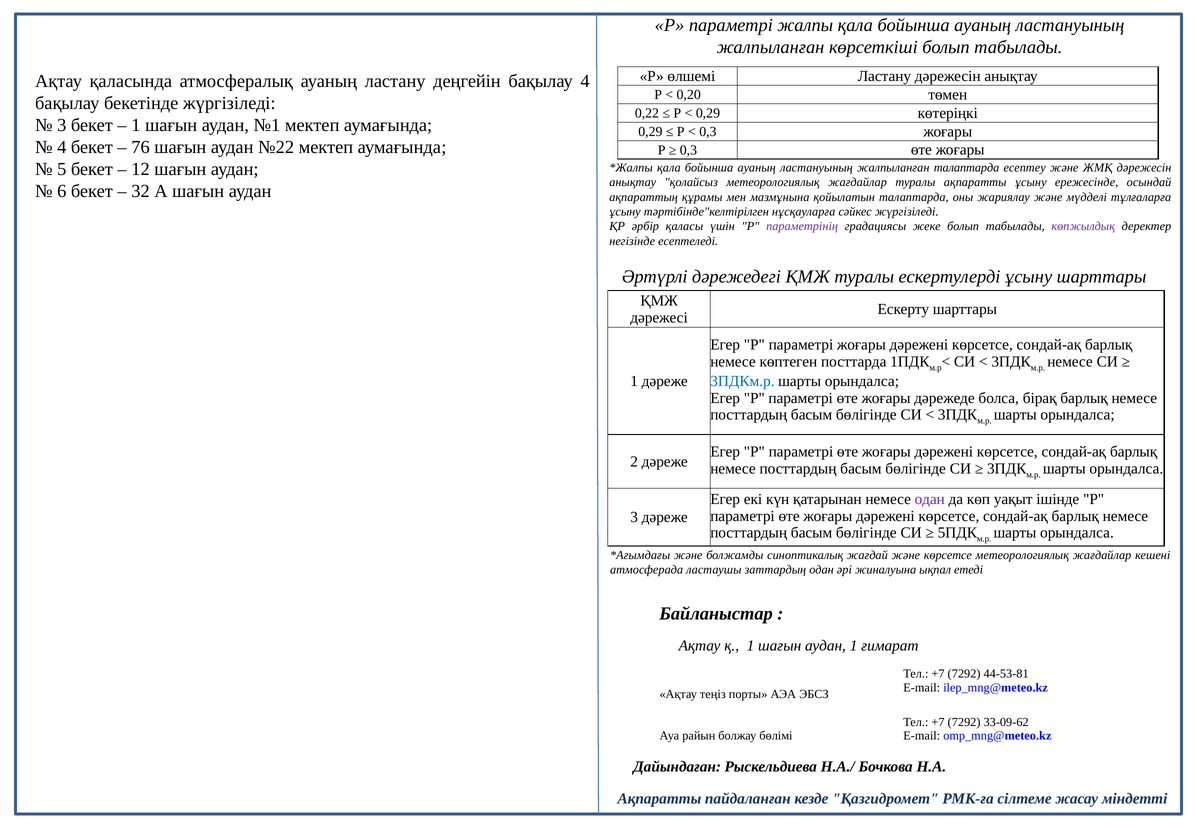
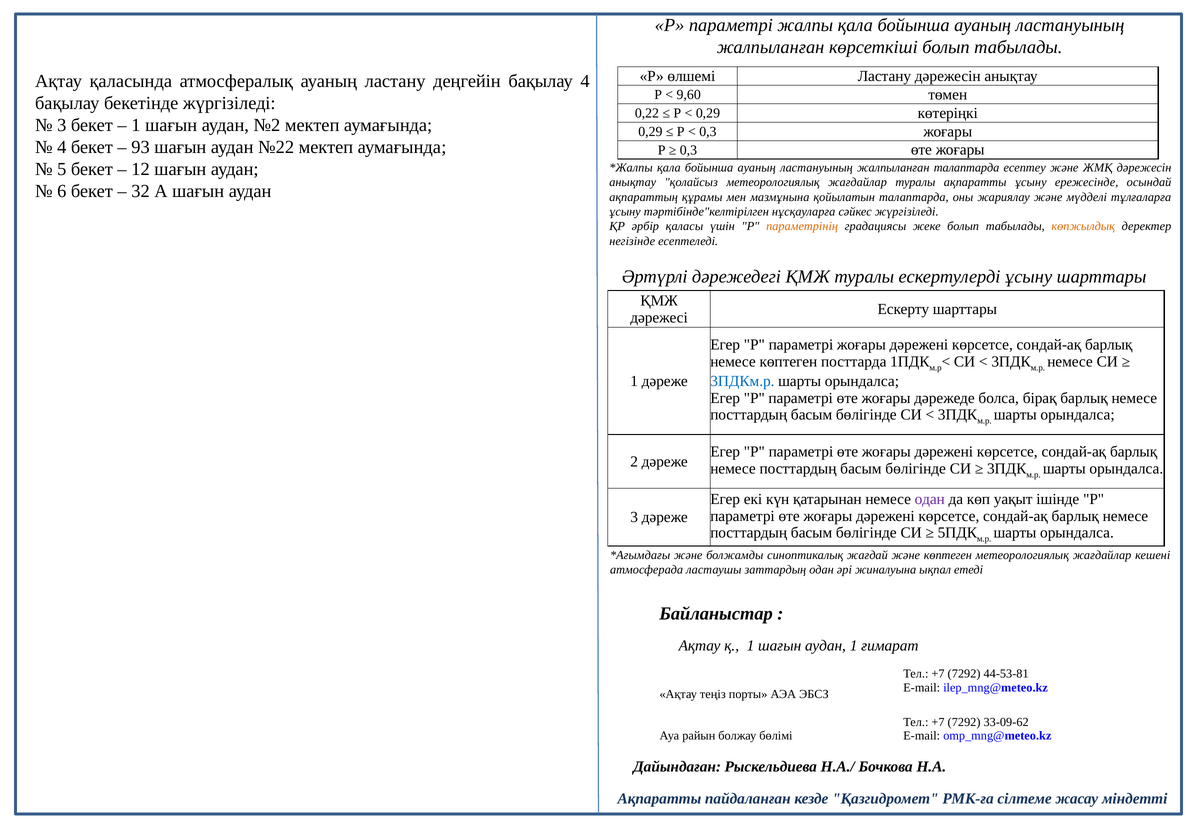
0,20: 0,20 -> 9,60 (689, 95)
№1: №1 -> №2 (267, 125)
76: 76 -> 93 (141, 147)
параметрінің colour: purple -> orange (802, 227)
көпжылдық colour: purple -> orange (1083, 227)
және көрсетсе: көрсетсе -> көптеген (948, 555)
